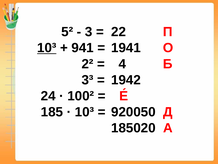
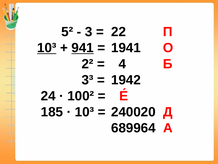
941 underline: none -> present (83, 48)
920050: 920050 -> 240020 (133, 112)
185020: 185020 -> 689964 (133, 128)
